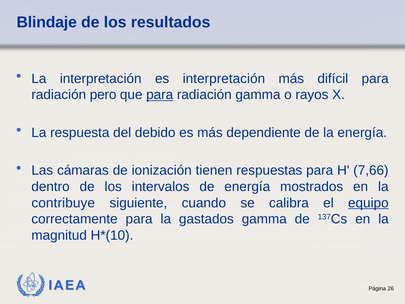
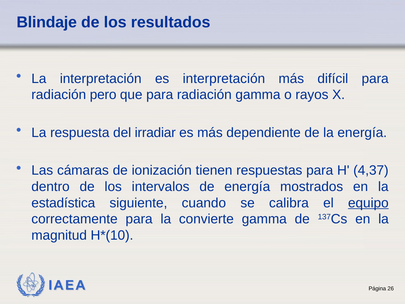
para underline: present -> none (160, 95)
debido: debido -> irradiar (155, 133)
7,66: 7,66 -> 4,37 (371, 170)
contribuye: contribuye -> estadística (63, 203)
gastados: gastados -> convierte (206, 219)
